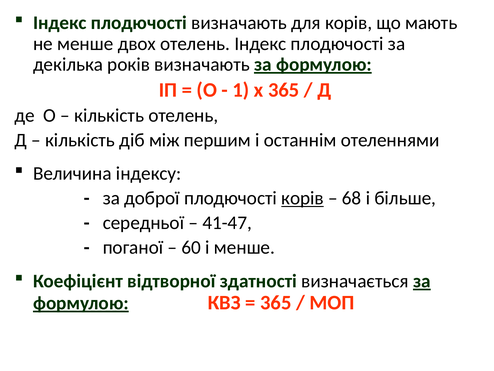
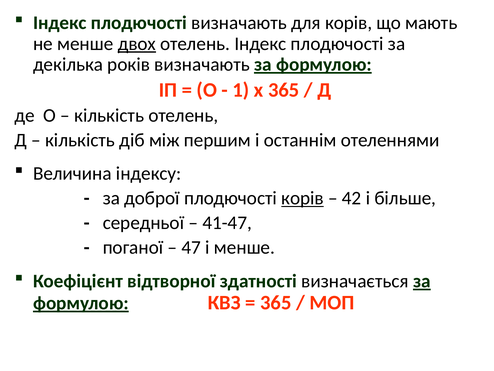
двох underline: none -> present (137, 44)
68: 68 -> 42 (352, 198)
60: 60 -> 47 (191, 247)
